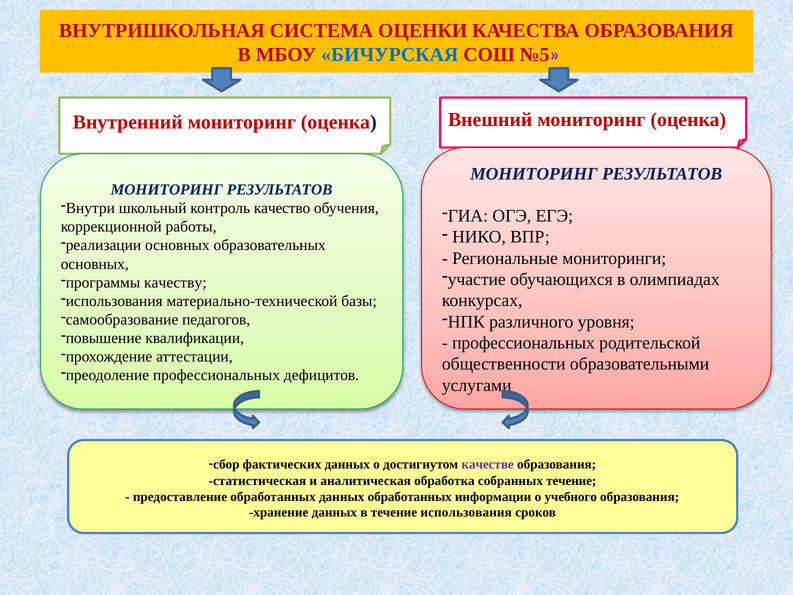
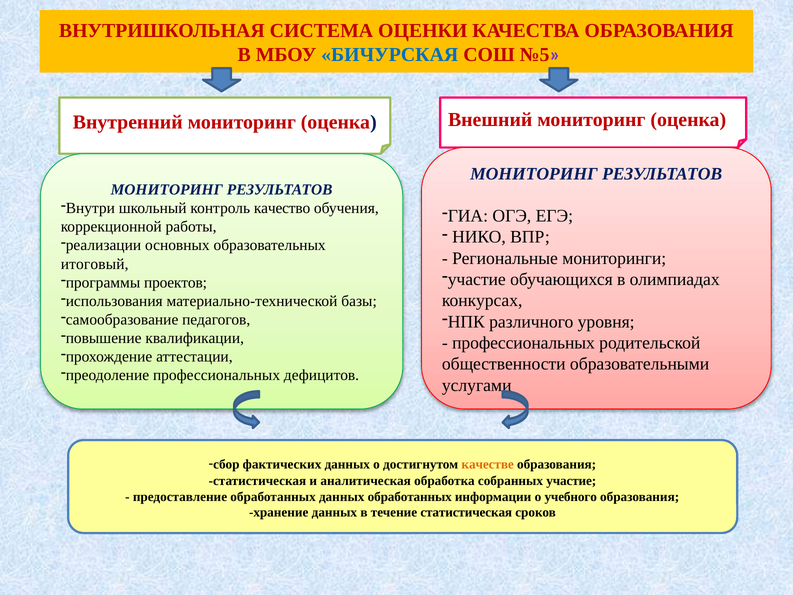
основных: основных -> итоговый (95, 264)
качеству: качеству -> проектов (175, 282)
качестве colour: purple -> orange (488, 464)
собранных течение: течение -> участие (571, 481)
течение использования: использования -> статистическая (466, 512)
